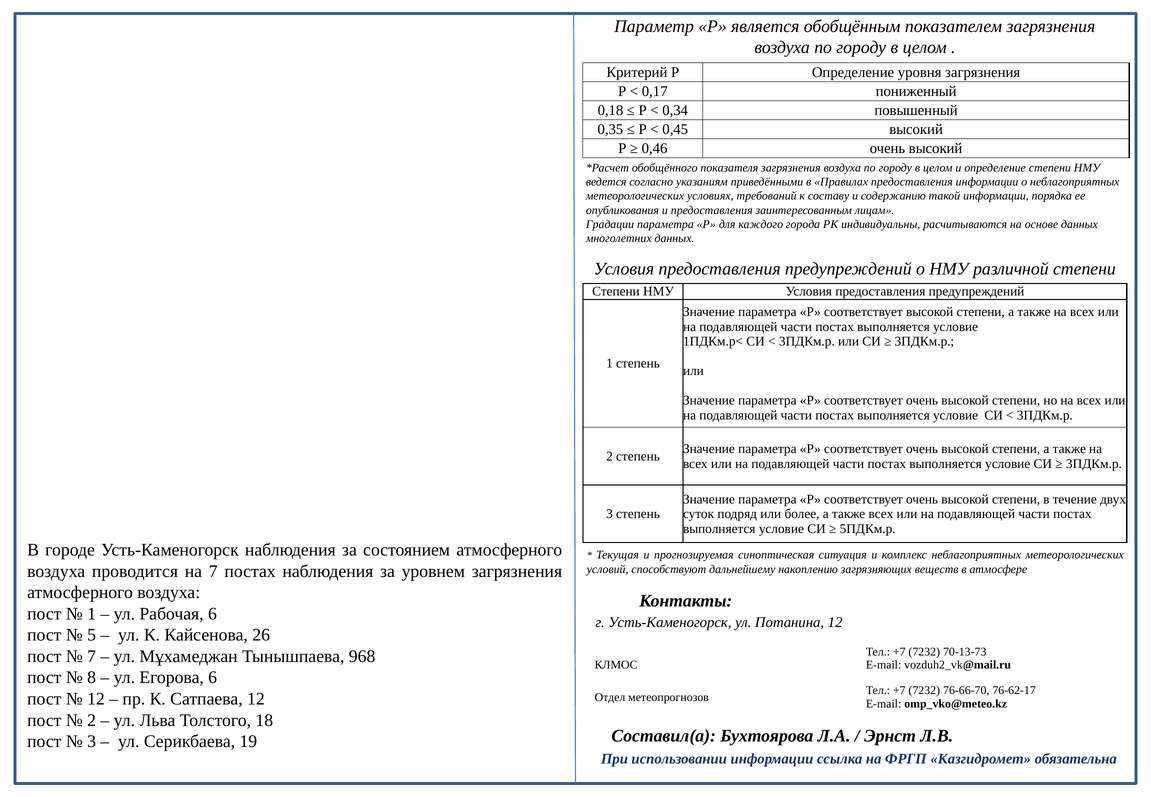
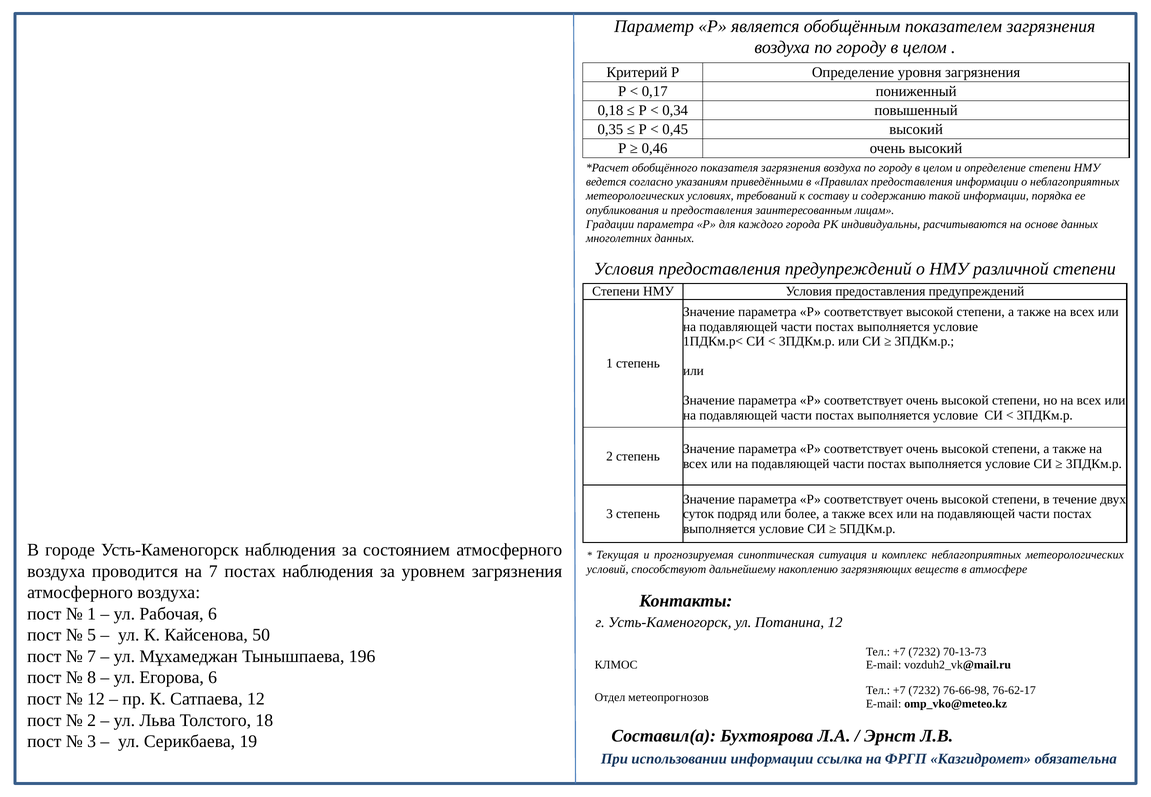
26: 26 -> 50 (261, 635)
968: 968 -> 196 (362, 656)
76-66-70: 76-66-70 -> 76-66-98 (966, 690)
